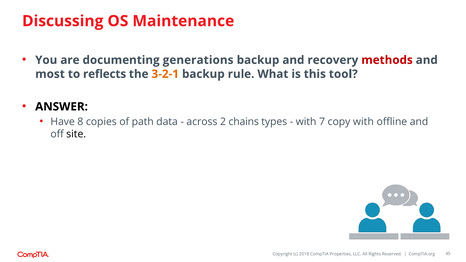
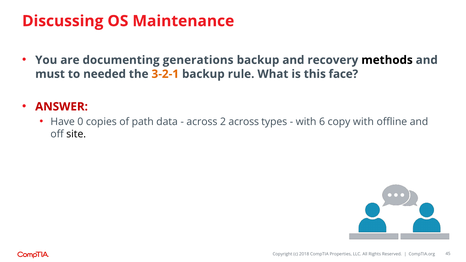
methods colour: red -> black (387, 60)
most: most -> must (50, 74)
reflects: reflects -> needed (105, 74)
tool: tool -> face (343, 74)
ANSWER colour: black -> red (62, 107)
8: 8 -> 0 (80, 122)
2 chains: chains -> across (244, 122)
7: 7 -> 6 (322, 122)
